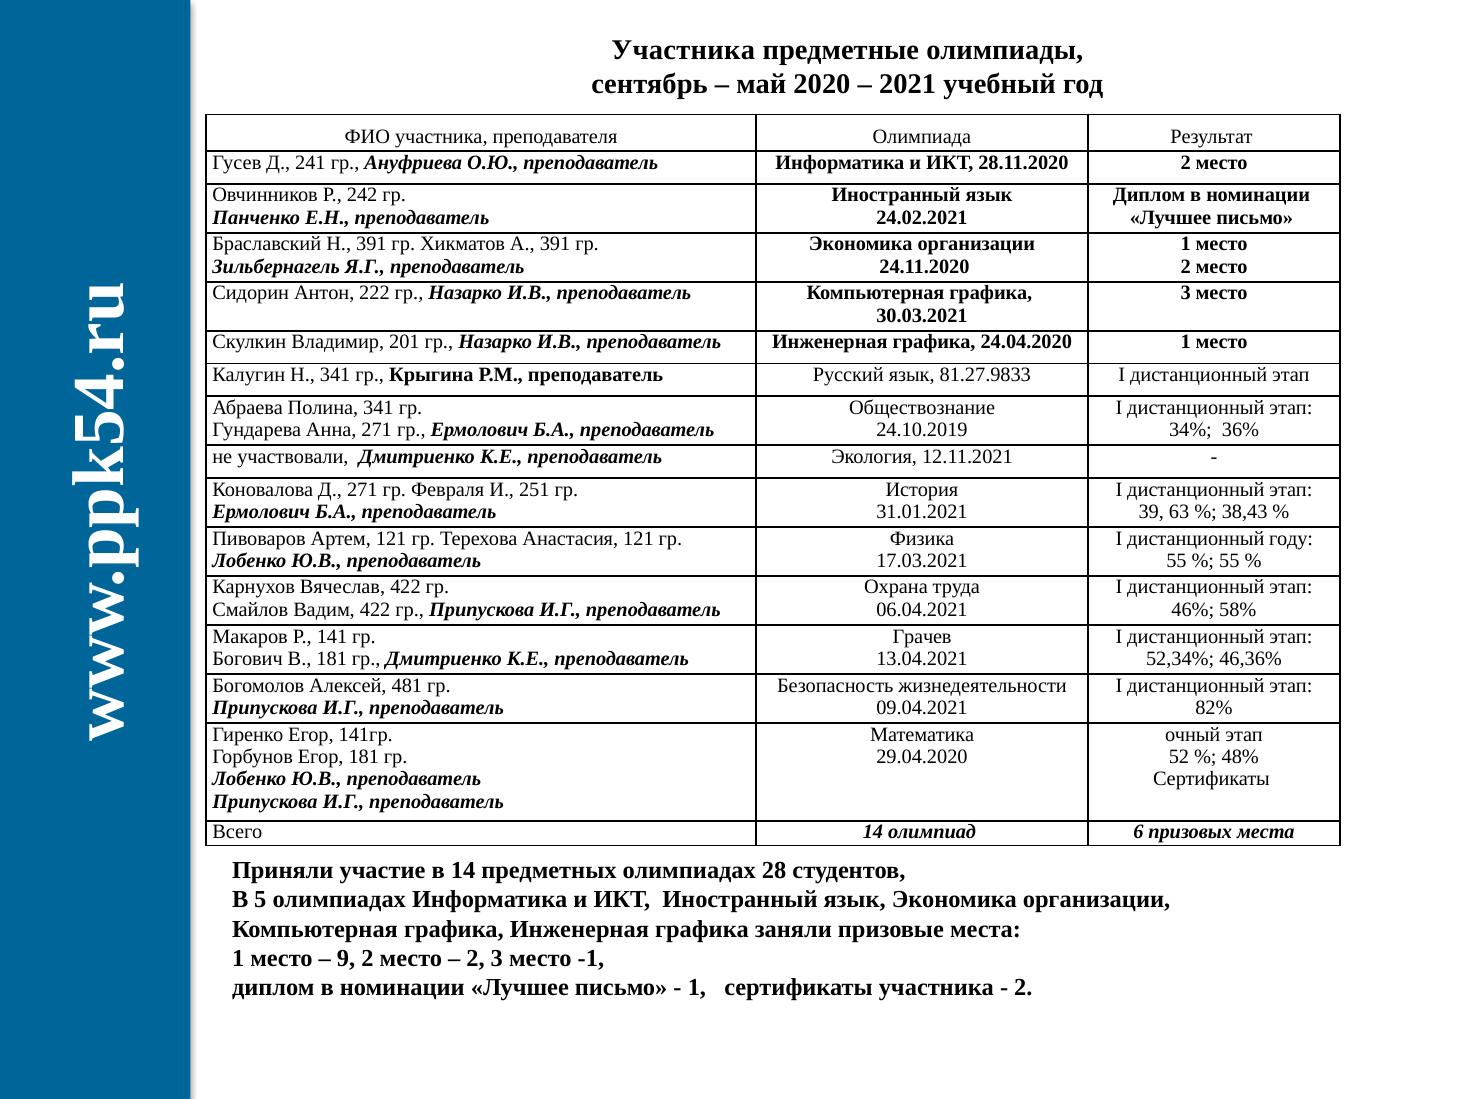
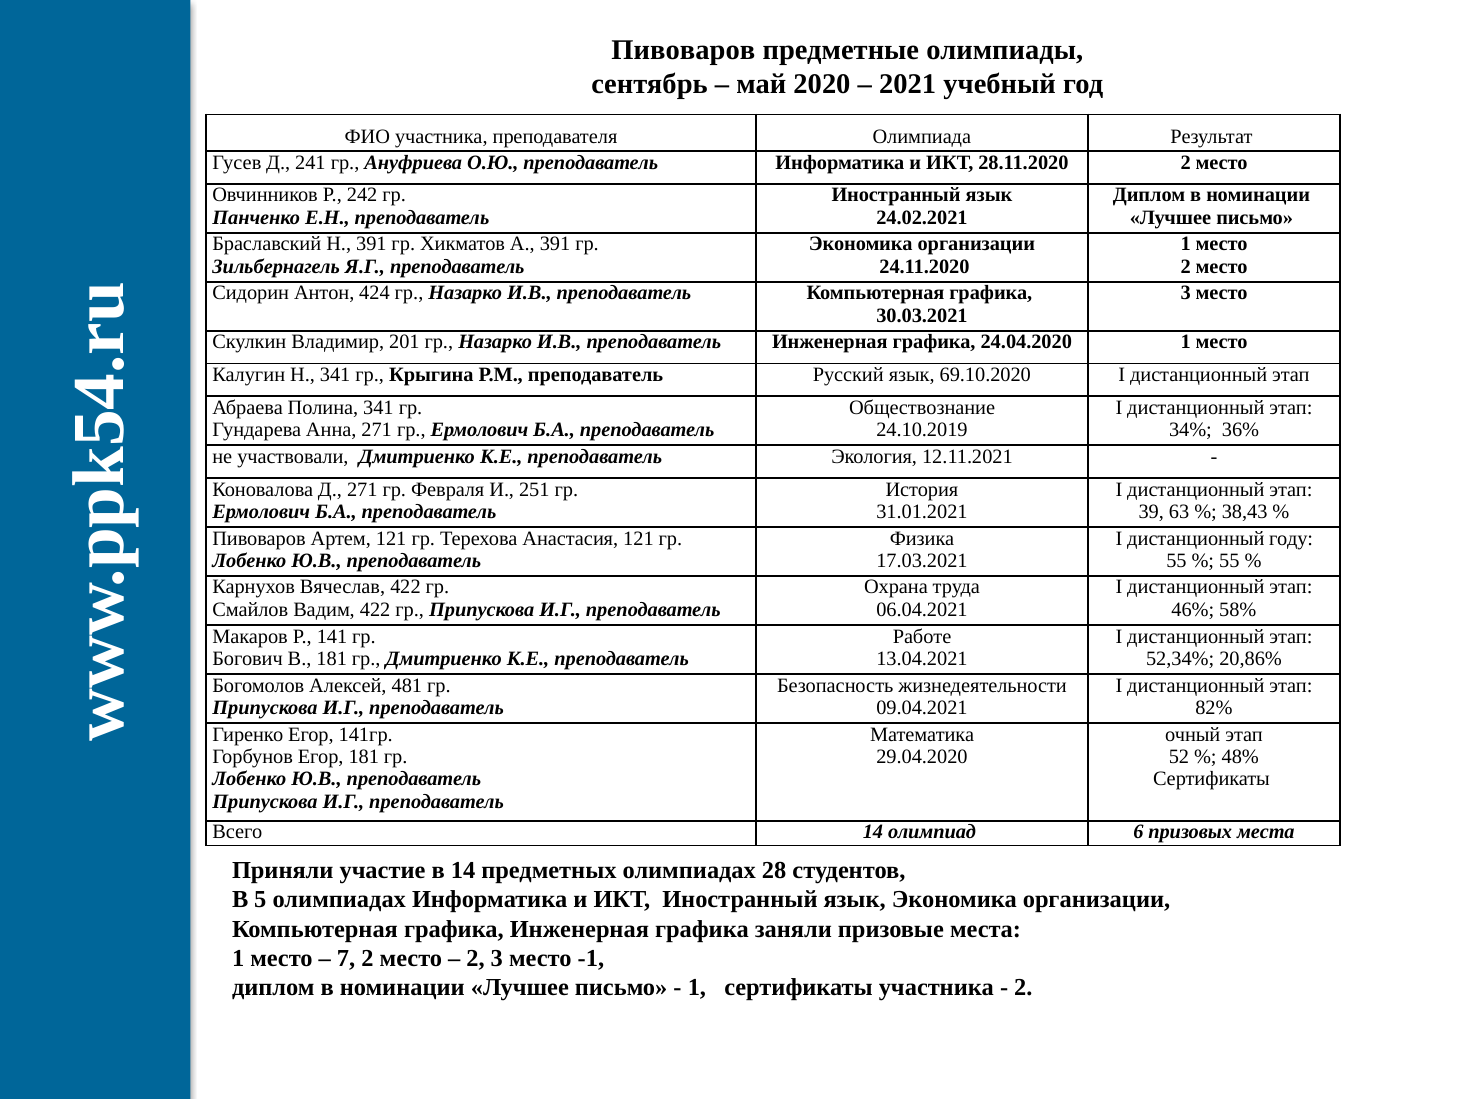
Участника: Участника -> Пивоваров (683, 50)
222: 222 -> 424 (374, 293)
81.27.9833: 81.27.9833 -> 69.10.2020 (985, 375)
Грачев: Грачев -> Работе (922, 637)
46,36%: 46,36% -> 20,86% (1251, 659)
9: 9 -> 7 (346, 959)
